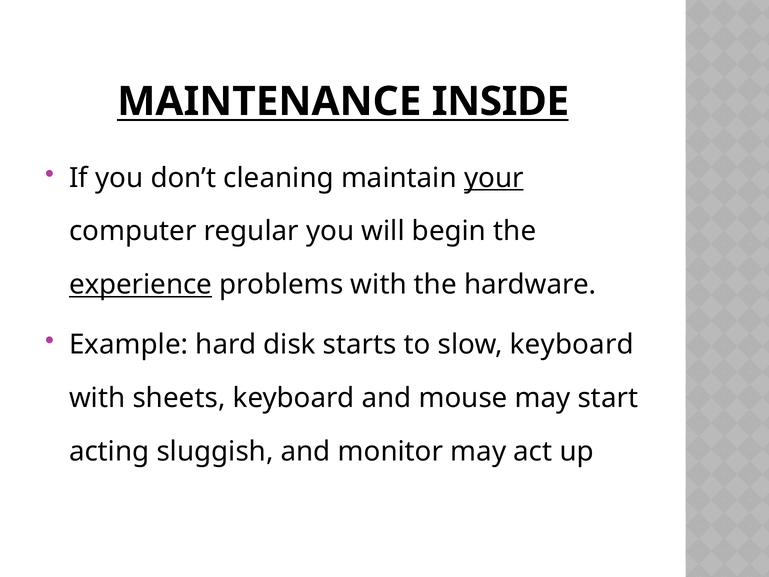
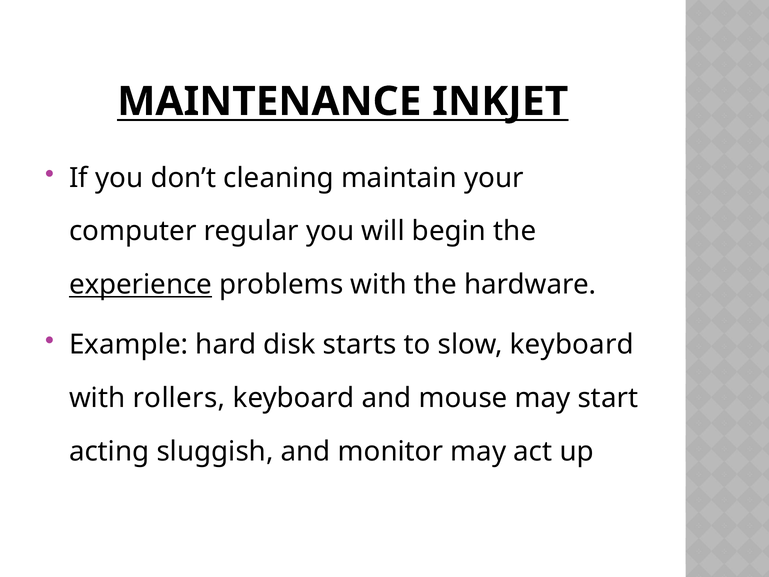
INSIDE: INSIDE -> INKJET (500, 101)
your underline: present -> none (494, 178)
sheets: sheets -> rollers (179, 398)
